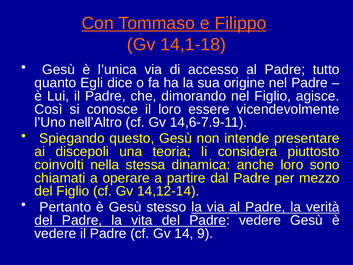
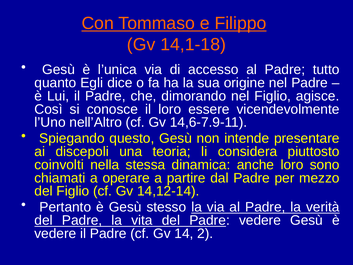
9: 9 -> 2 (205, 233)
